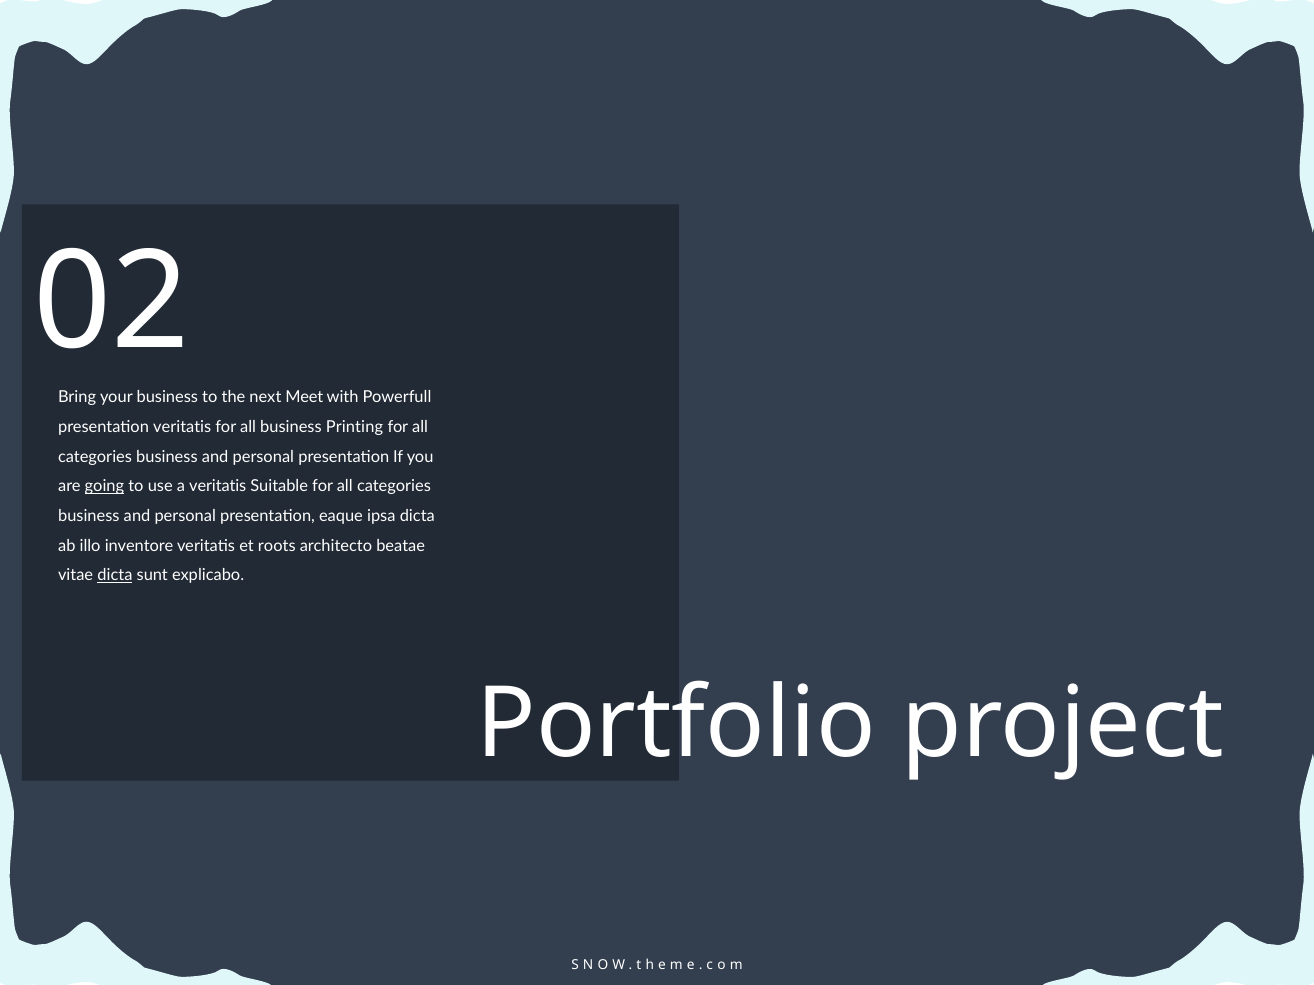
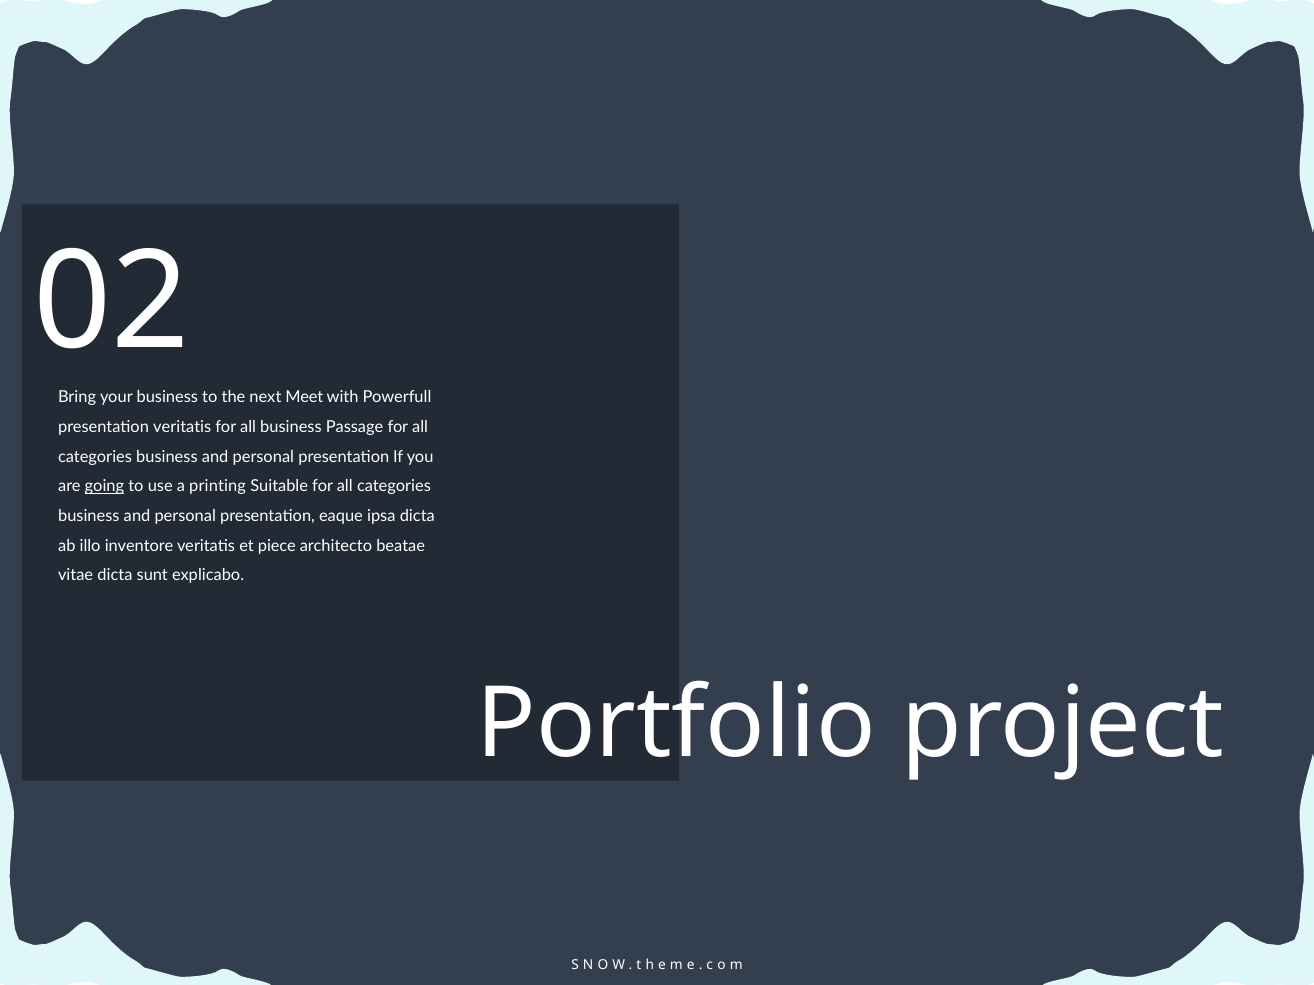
Printing: Printing -> Passage (355, 427)
a veritatis: veritatis -> printing (218, 487)
roots: roots -> piece (277, 546)
dicta underline: present -> none (115, 576)
